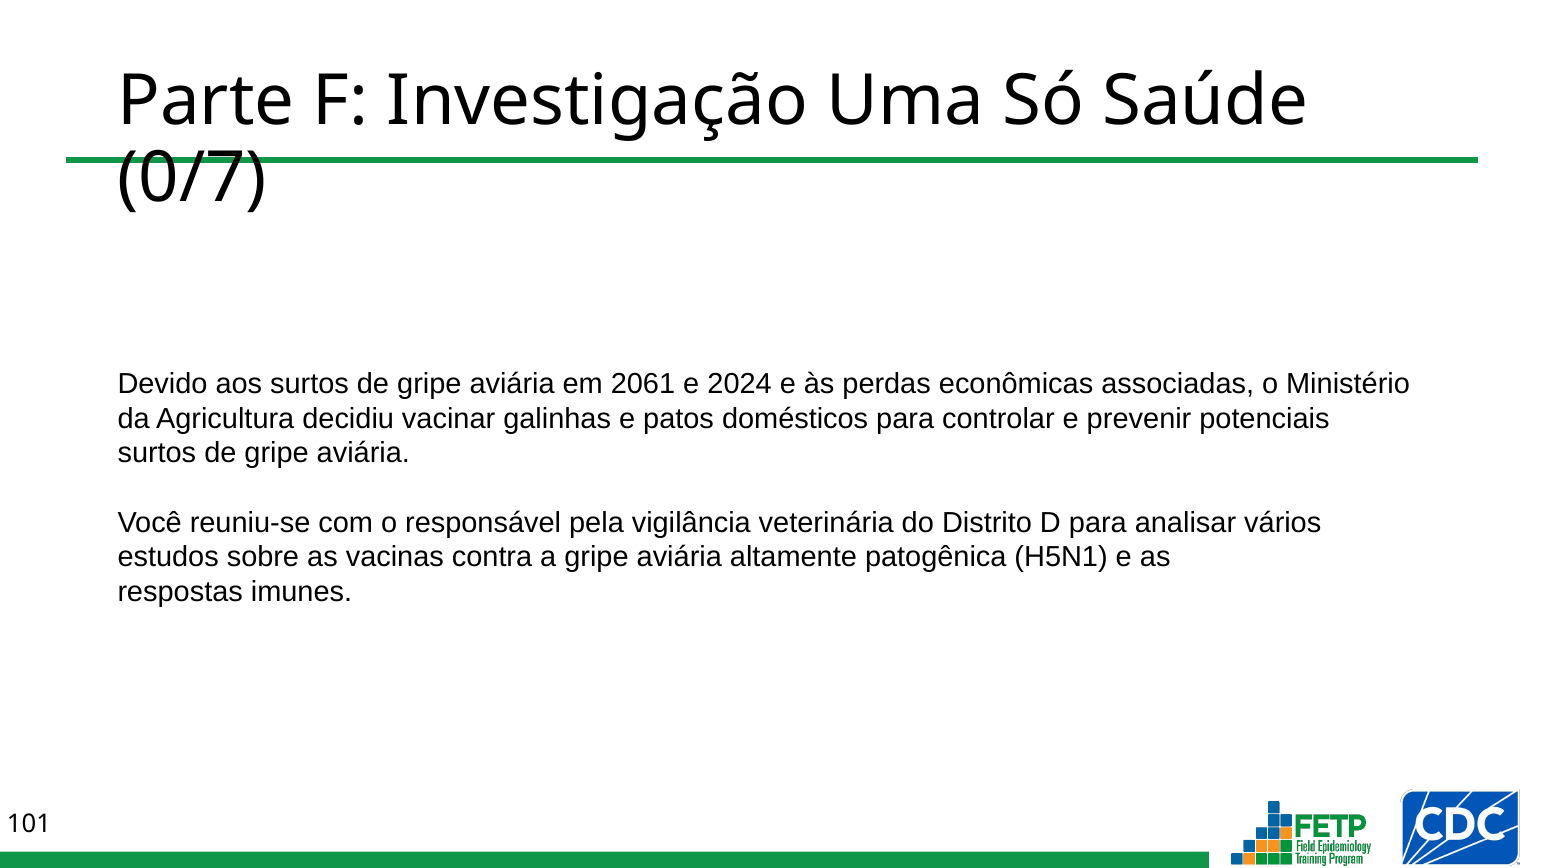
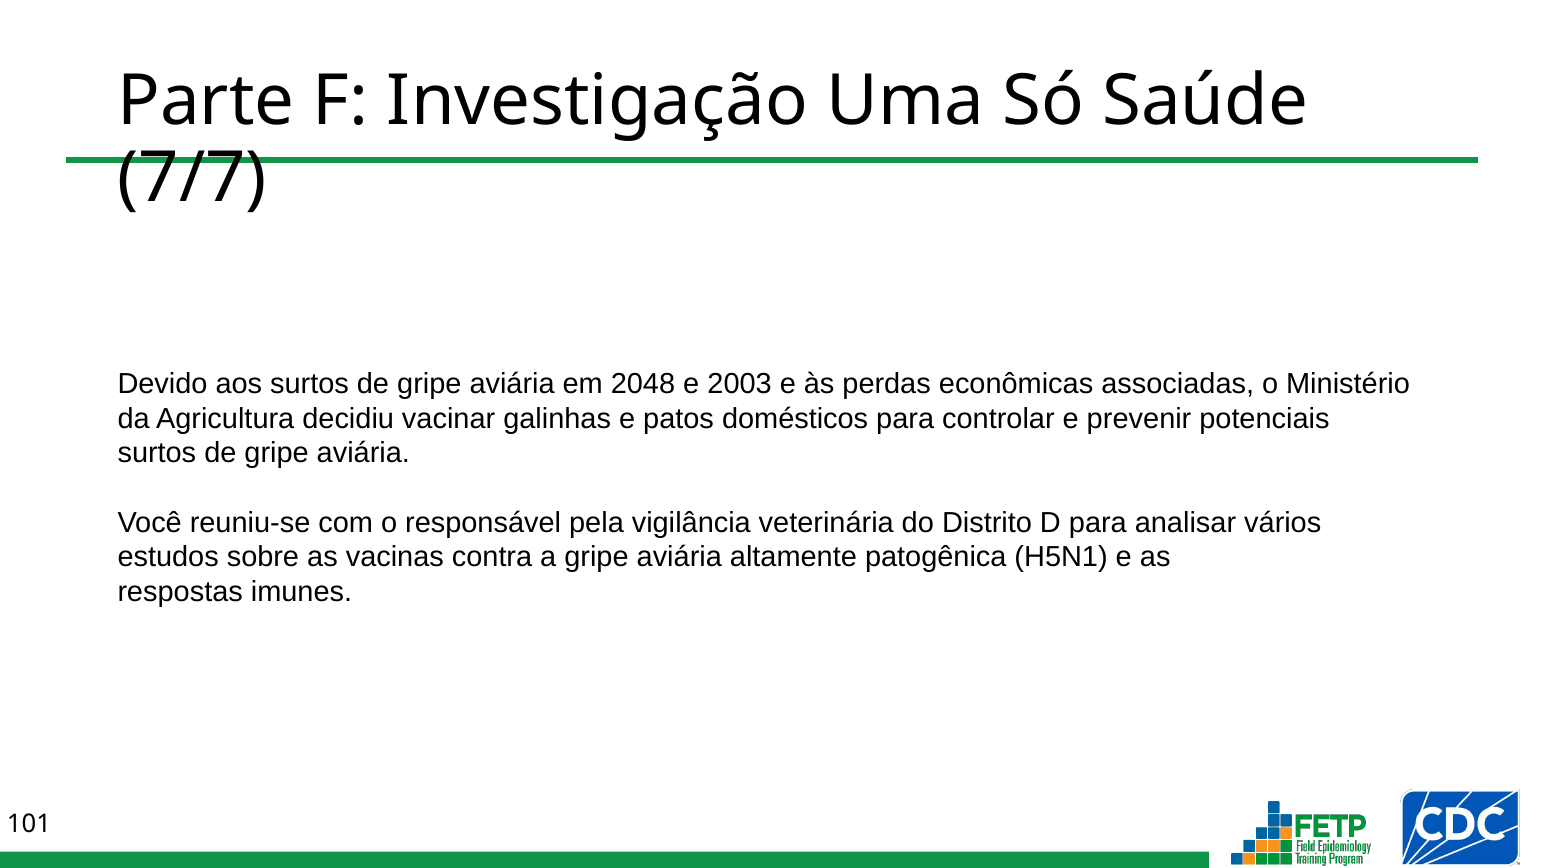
0/7: 0/7 -> 7/7 (192, 178)
2061: 2061 -> 2048 (643, 384)
2024: 2024 -> 2003 (740, 384)
